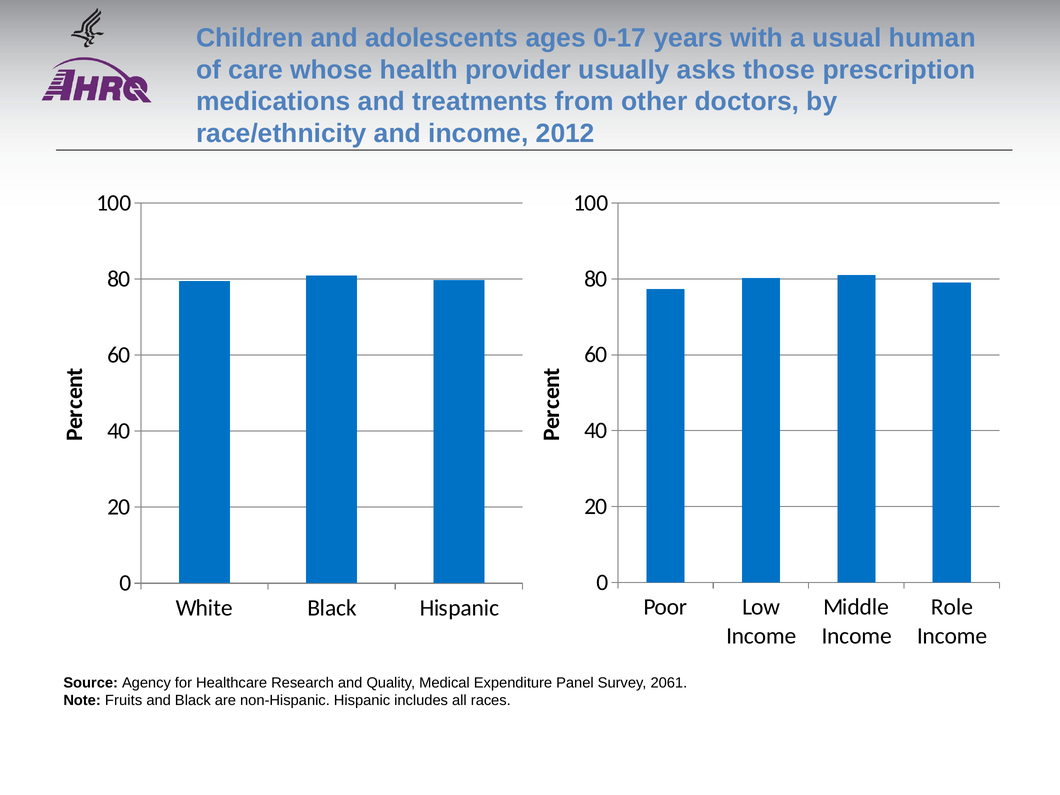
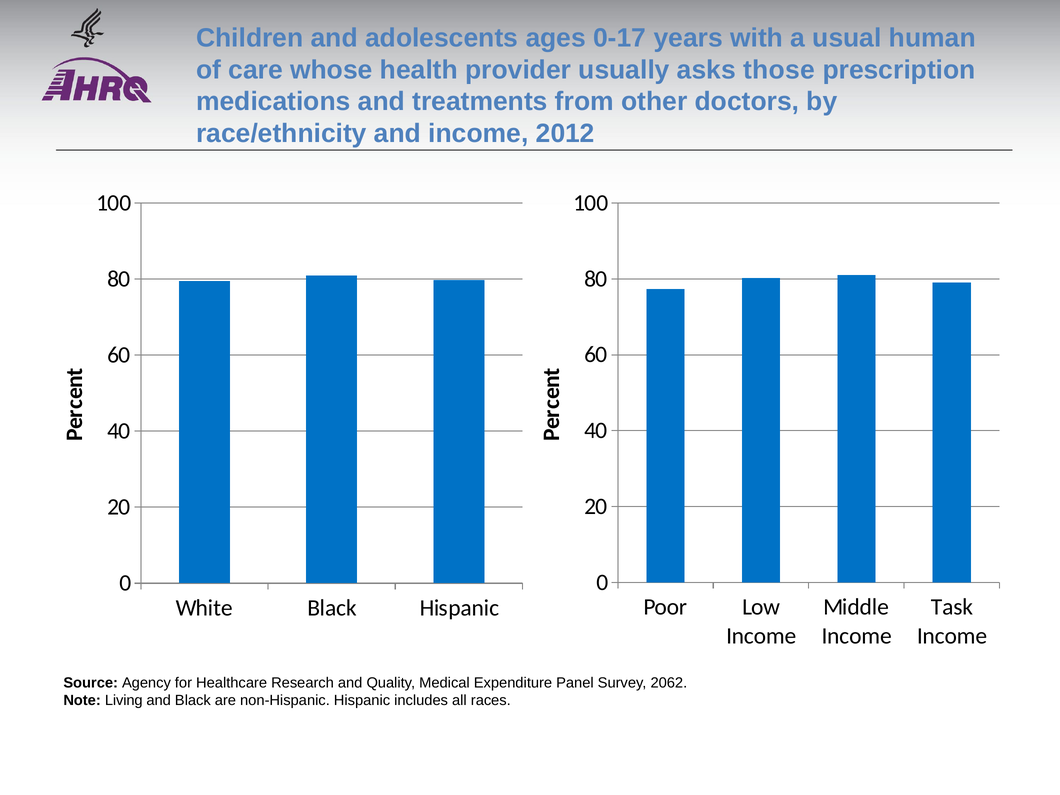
Role: Role -> Task (952, 607)
2061: 2061 -> 2062 (669, 683)
Fruits: Fruits -> Living (124, 701)
